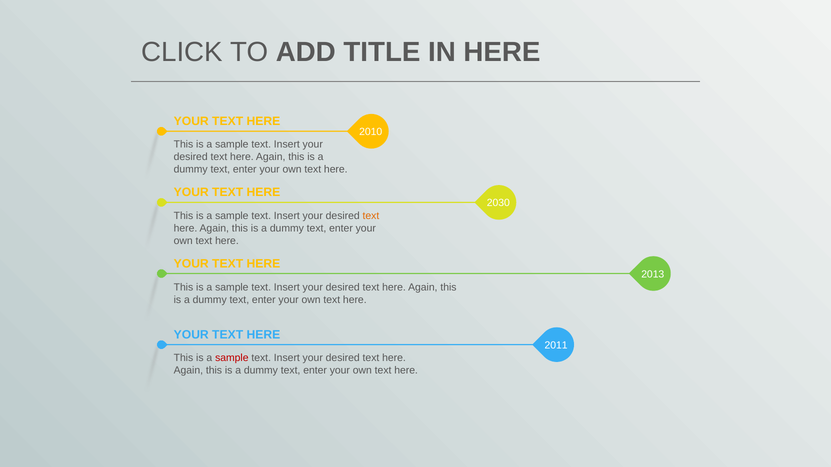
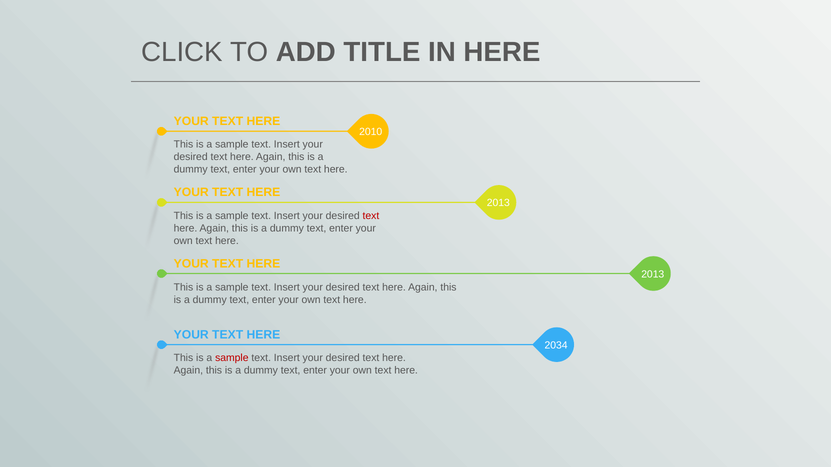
2030: 2030 -> 2013 (498, 203)
text colour: orange -> red (371, 216)
2011: 2011 -> 2034 (556, 346)
